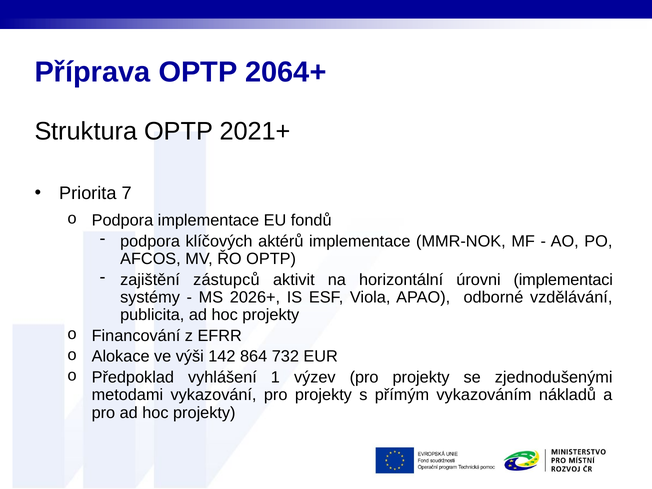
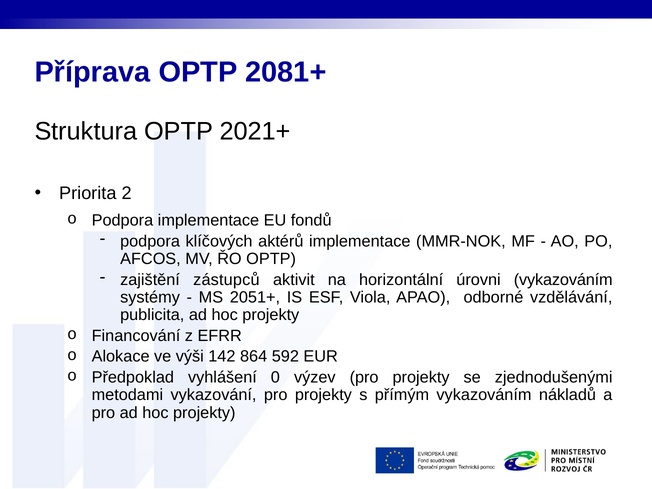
2064+: 2064+ -> 2081+ (286, 72)
7: 7 -> 2 (127, 193)
úrovni implementaci: implementaci -> vykazováním (563, 280)
2026+: 2026+ -> 2051+ (255, 297)
732: 732 -> 592 (285, 357)
1: 1 -> 0 (275, 377)
